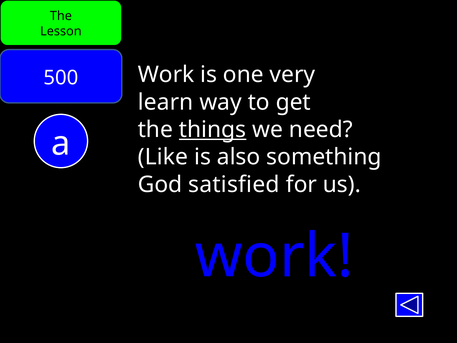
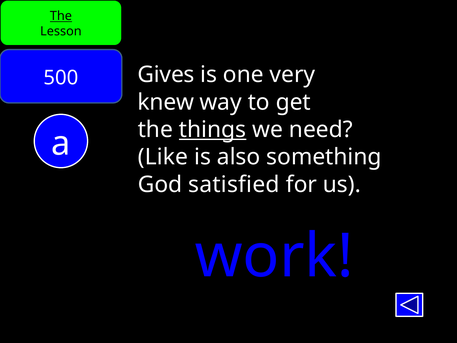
The underline: none -> present (61, 16)
Work: Work -> Gives (166, 75)
learn: learn -> knew (166, 102)
